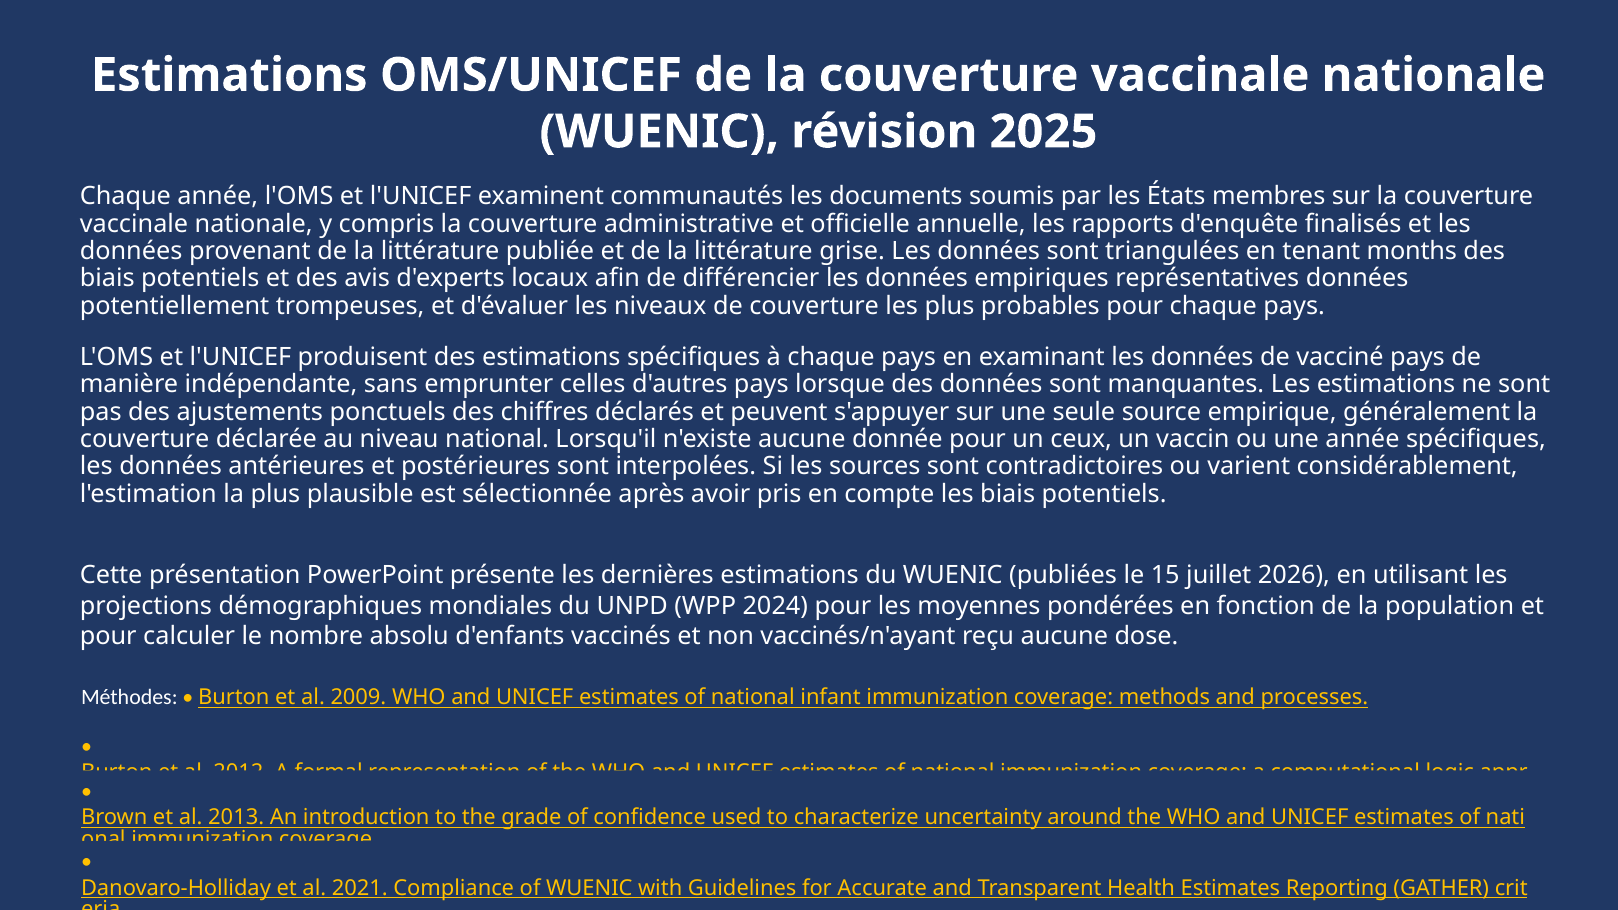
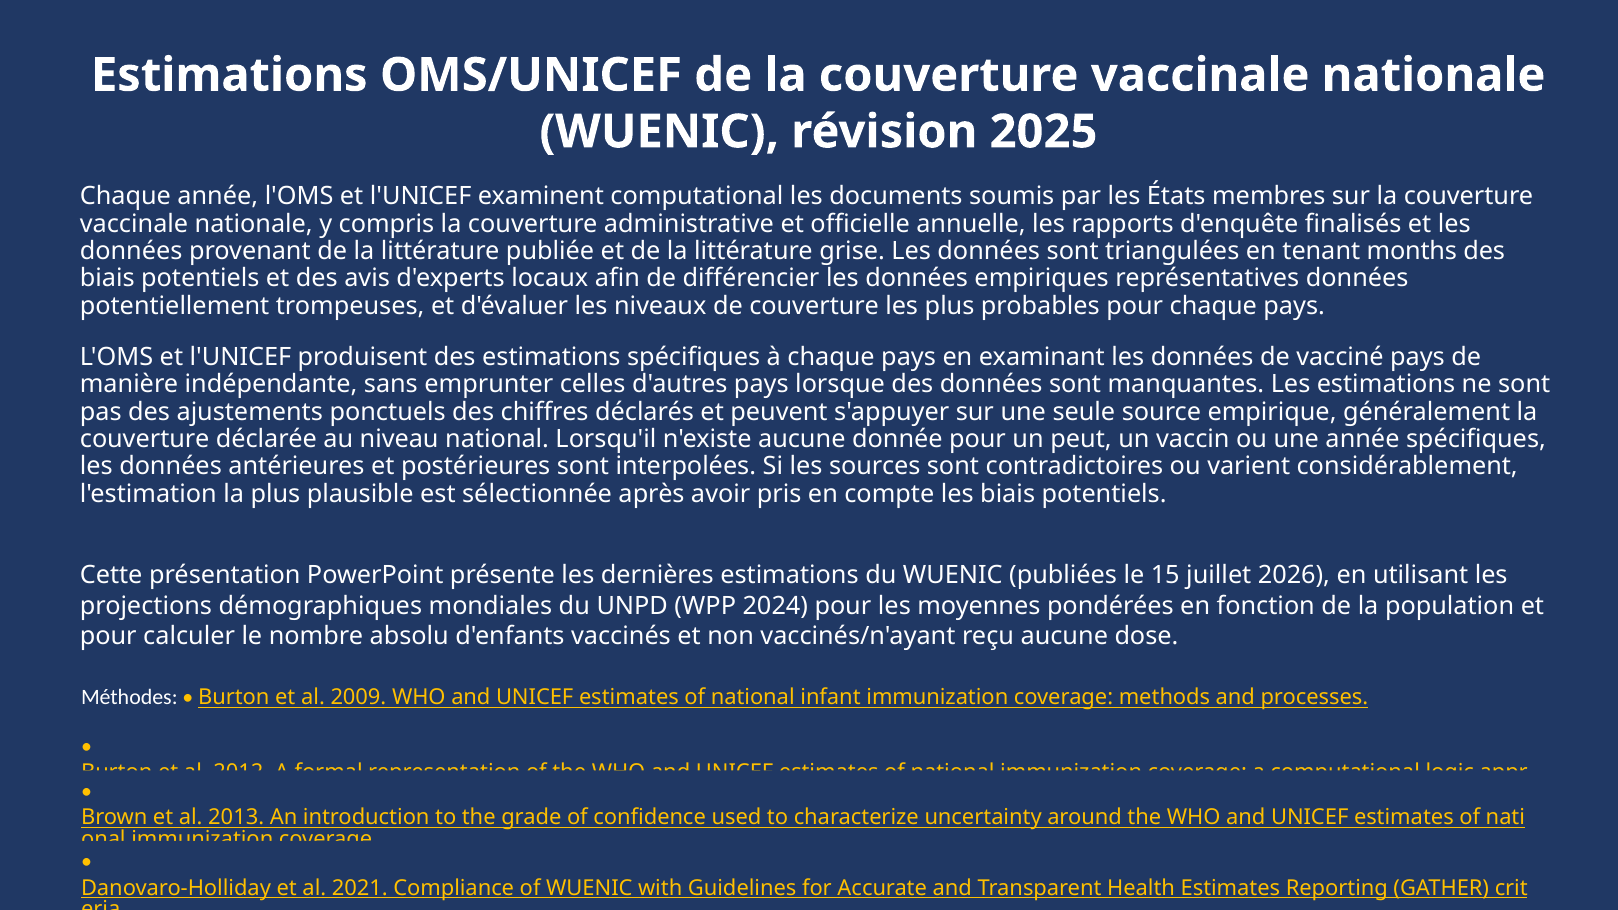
examinent communautés: communautés -> computational (697, 197)
ceux: ceux -> peut (1081, 439)
